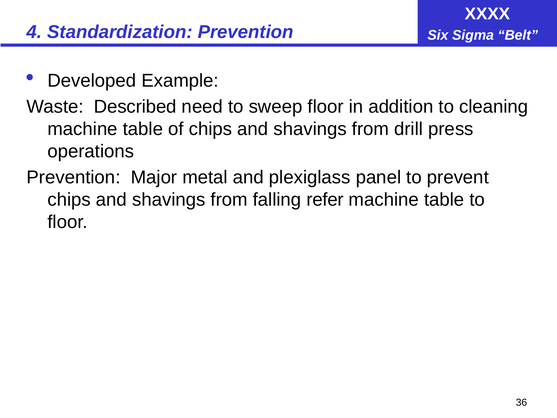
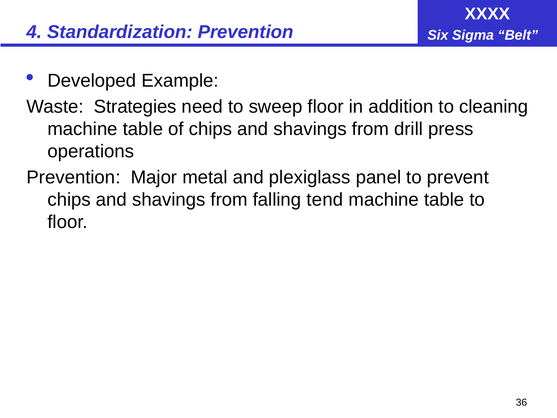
Described: Described -> Strategies (135, 107)
refer: refer -> tend (325, 200)
